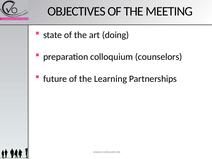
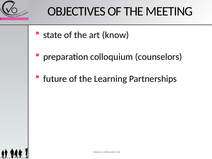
doing: doing -> know (115, 35)
